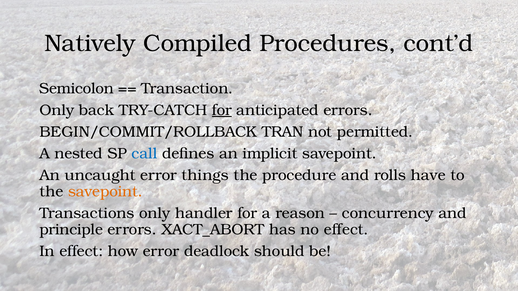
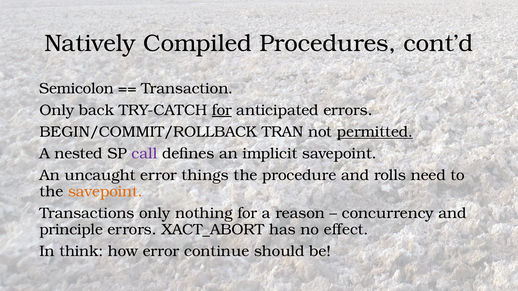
permitted underline: none -> present (375, 132)
call colour: blue -> purple (144, 154)
have: have -> need (428, 175)
handler: handler -> nothing (204, 213)
In effect: effect -> think (81, 251)
deadlock: deadlock -> continue (217, 251)
